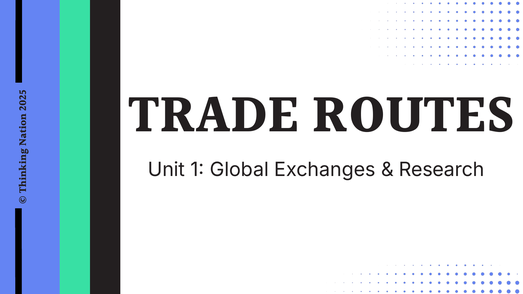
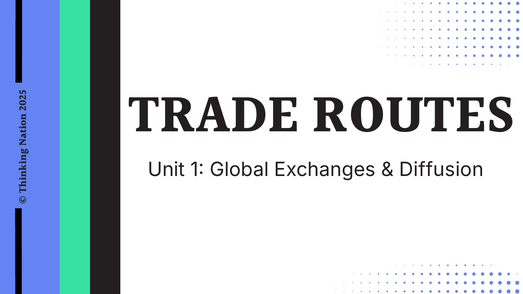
Research: Research -> Diffusion (441, 170)
